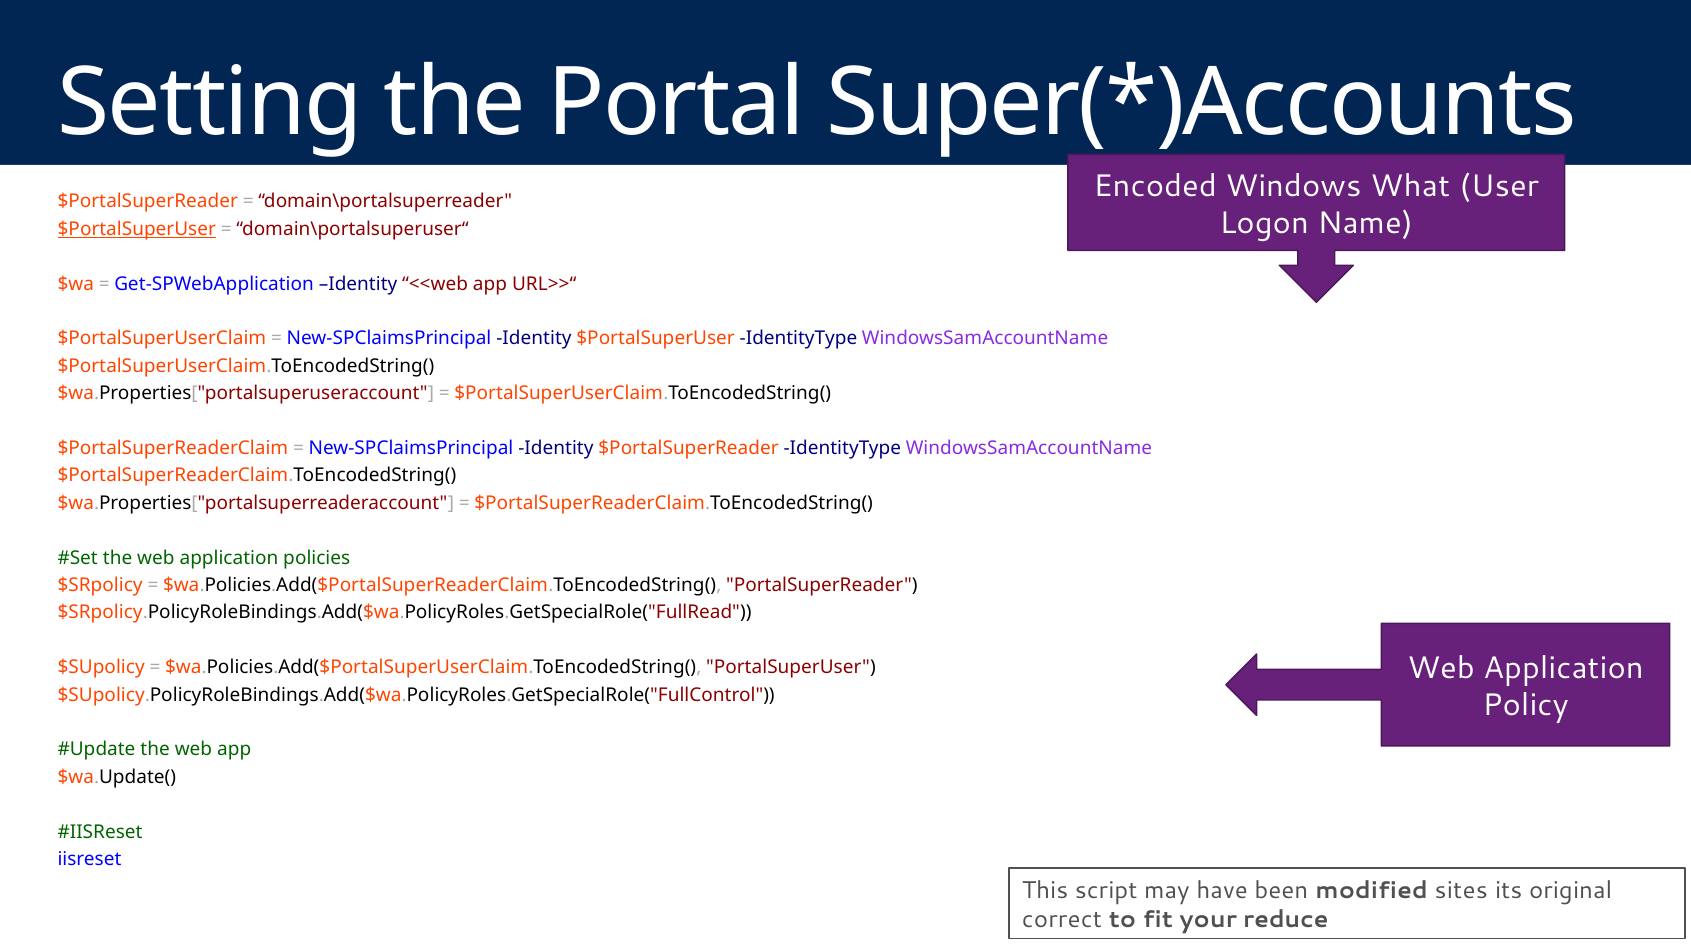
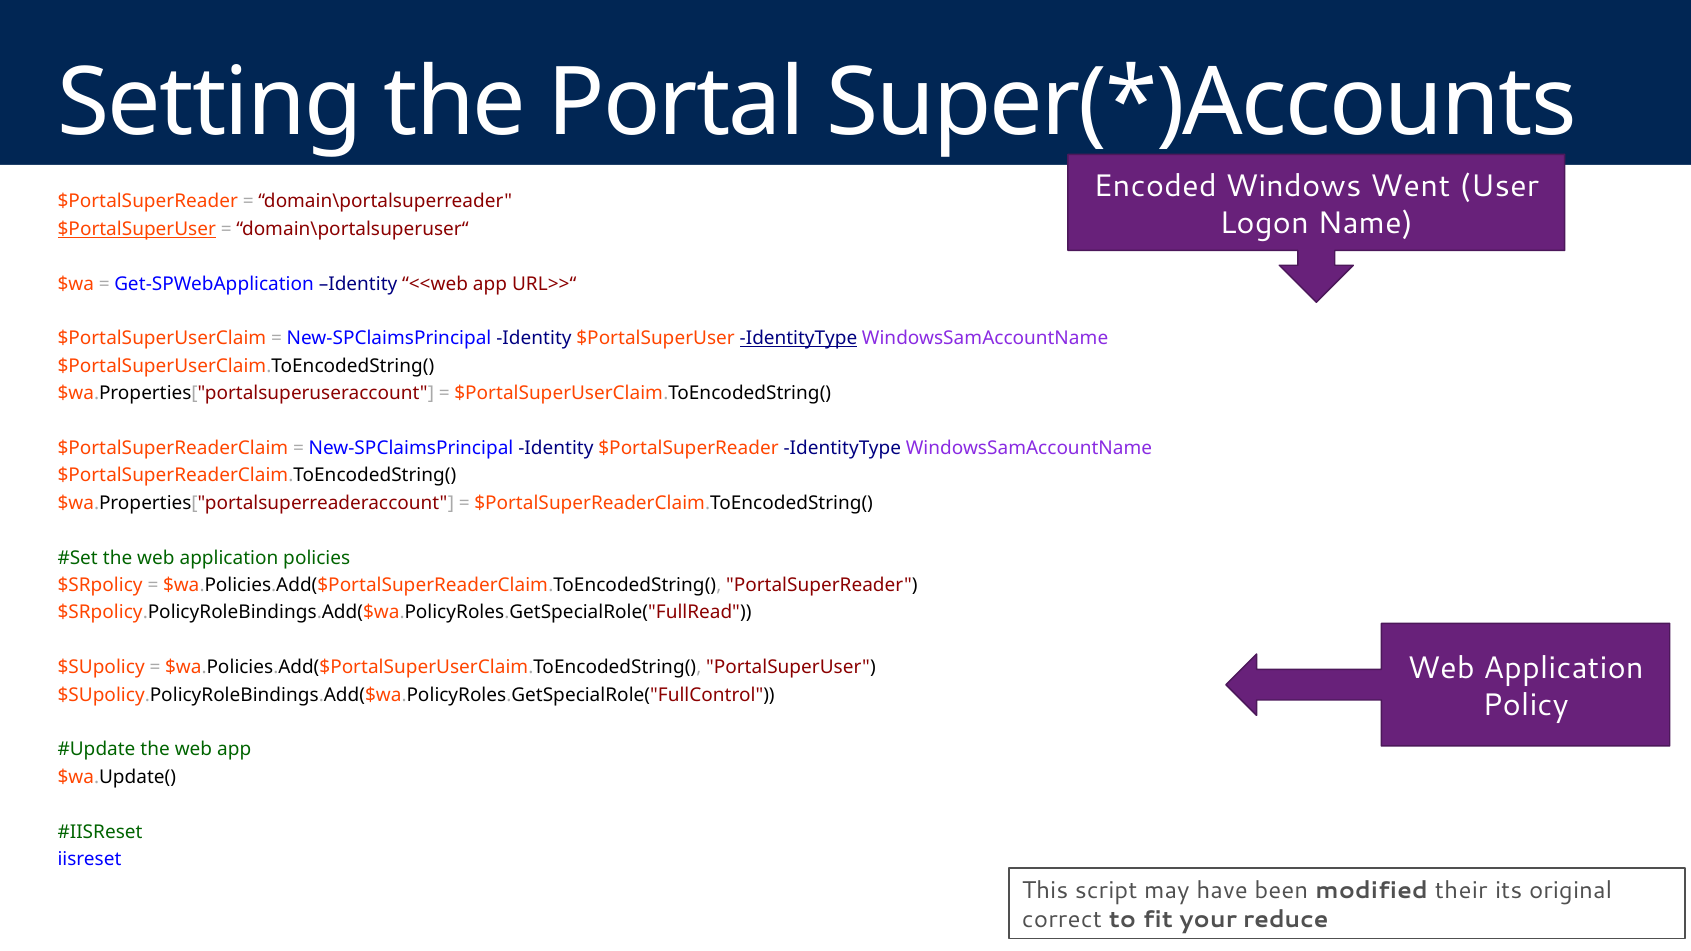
What: What -> Went (1410, 186)
IdentityType underline: none -> present (798, 339)
sites: sites -> their (1461, 890)
